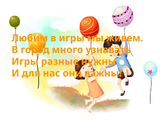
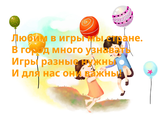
живем: живем -> стране (125, 38)
